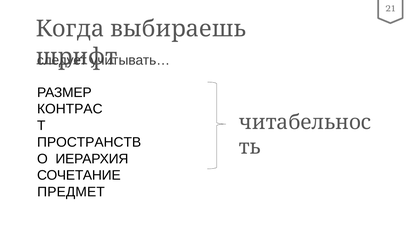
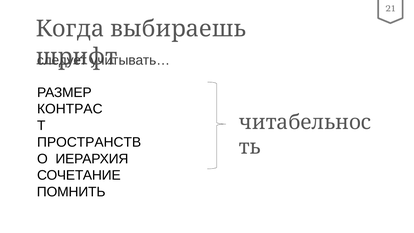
ПРЕДМЕТ: ПРЕДМЕТ -> ПОМНИТЬ (71, 192)
